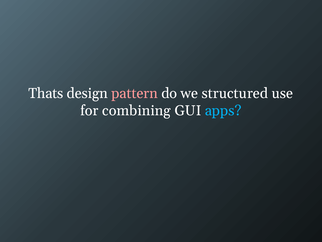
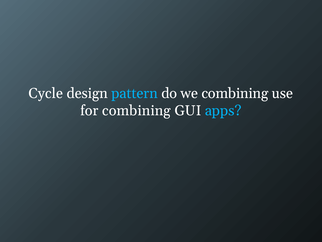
Thats: Thats -> Cycle (46, 93)
pattern colour: pink -> light blue (135, 93)
we structured: structured -> combining (235, 93)
